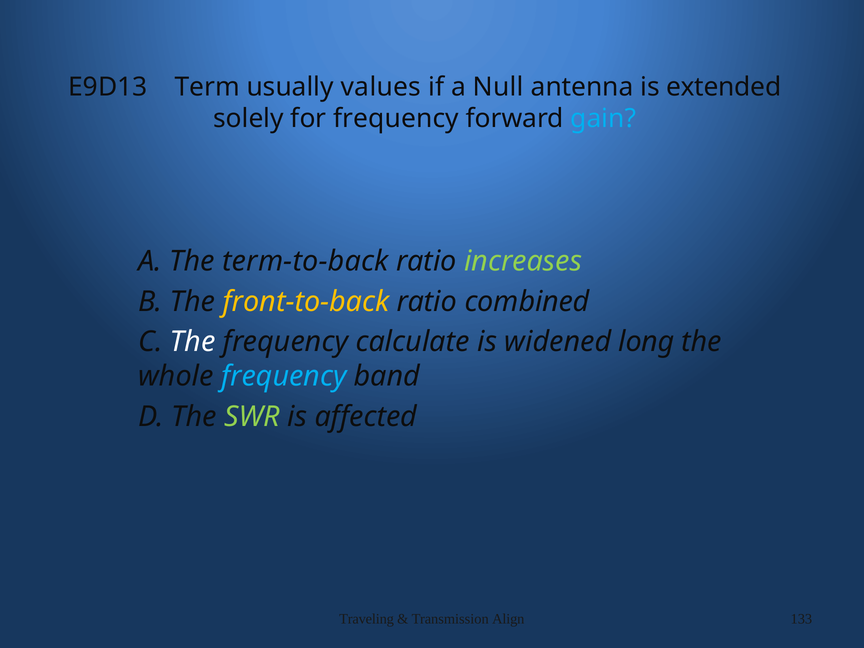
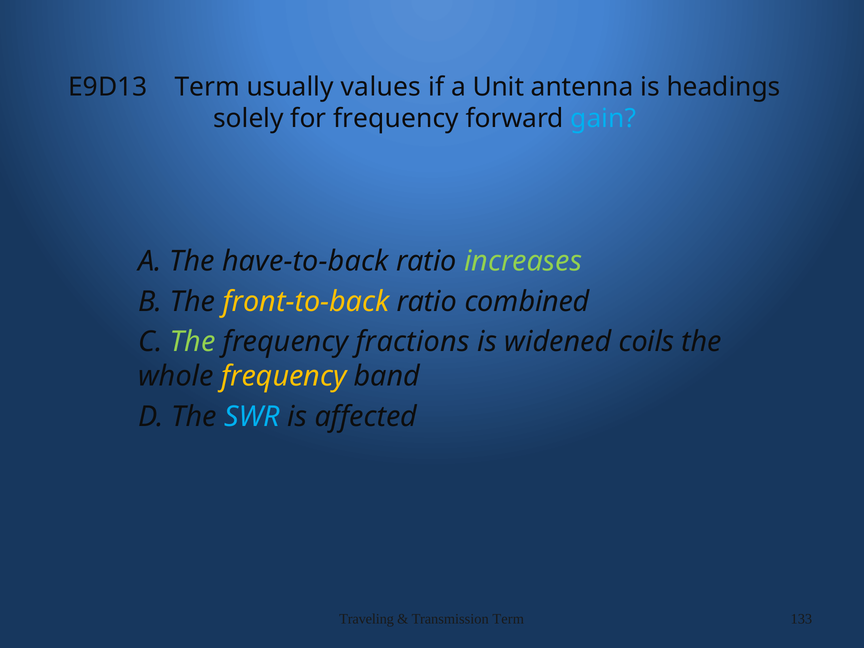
Null: Null -> Unit (498, 87)
extended: extended -> headings (724, 87)
term-to-back: term-to-back -> have-to-back (305, 261)
The colour: white -> light green (193, 342)
calculate: calculate -> fractions (413, 342)
long: long -> coils (646, 342)
frequency colour: light blue -> yellow (284, 376)
SWR colour: light green -> light blue (252, 417)
Transmission Align: Align -> Term (508, 619)
